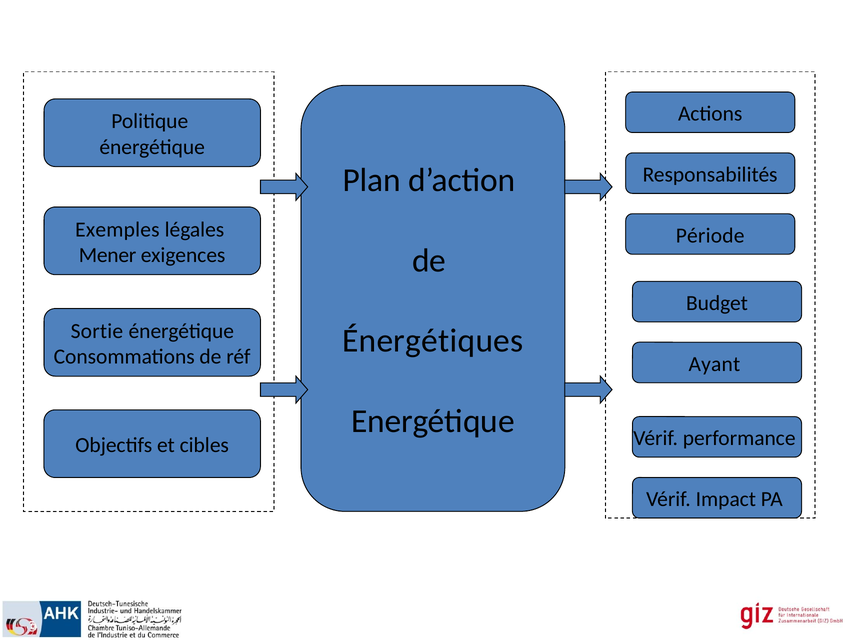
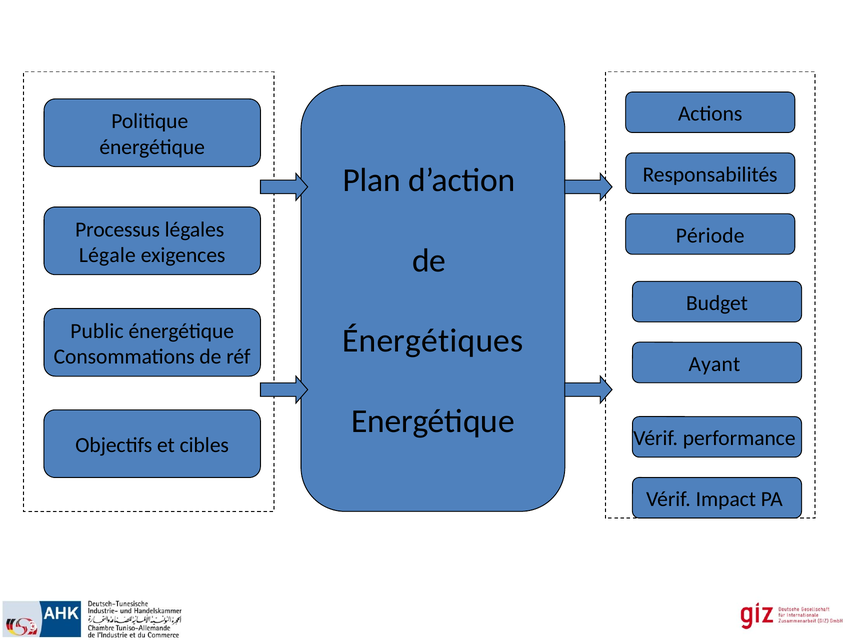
Exemples: Exemples -> Processus (118, 230)
Mener: Mener -> Légale (107, 255)
Sortie: Sortie -> Public (97, 331)
